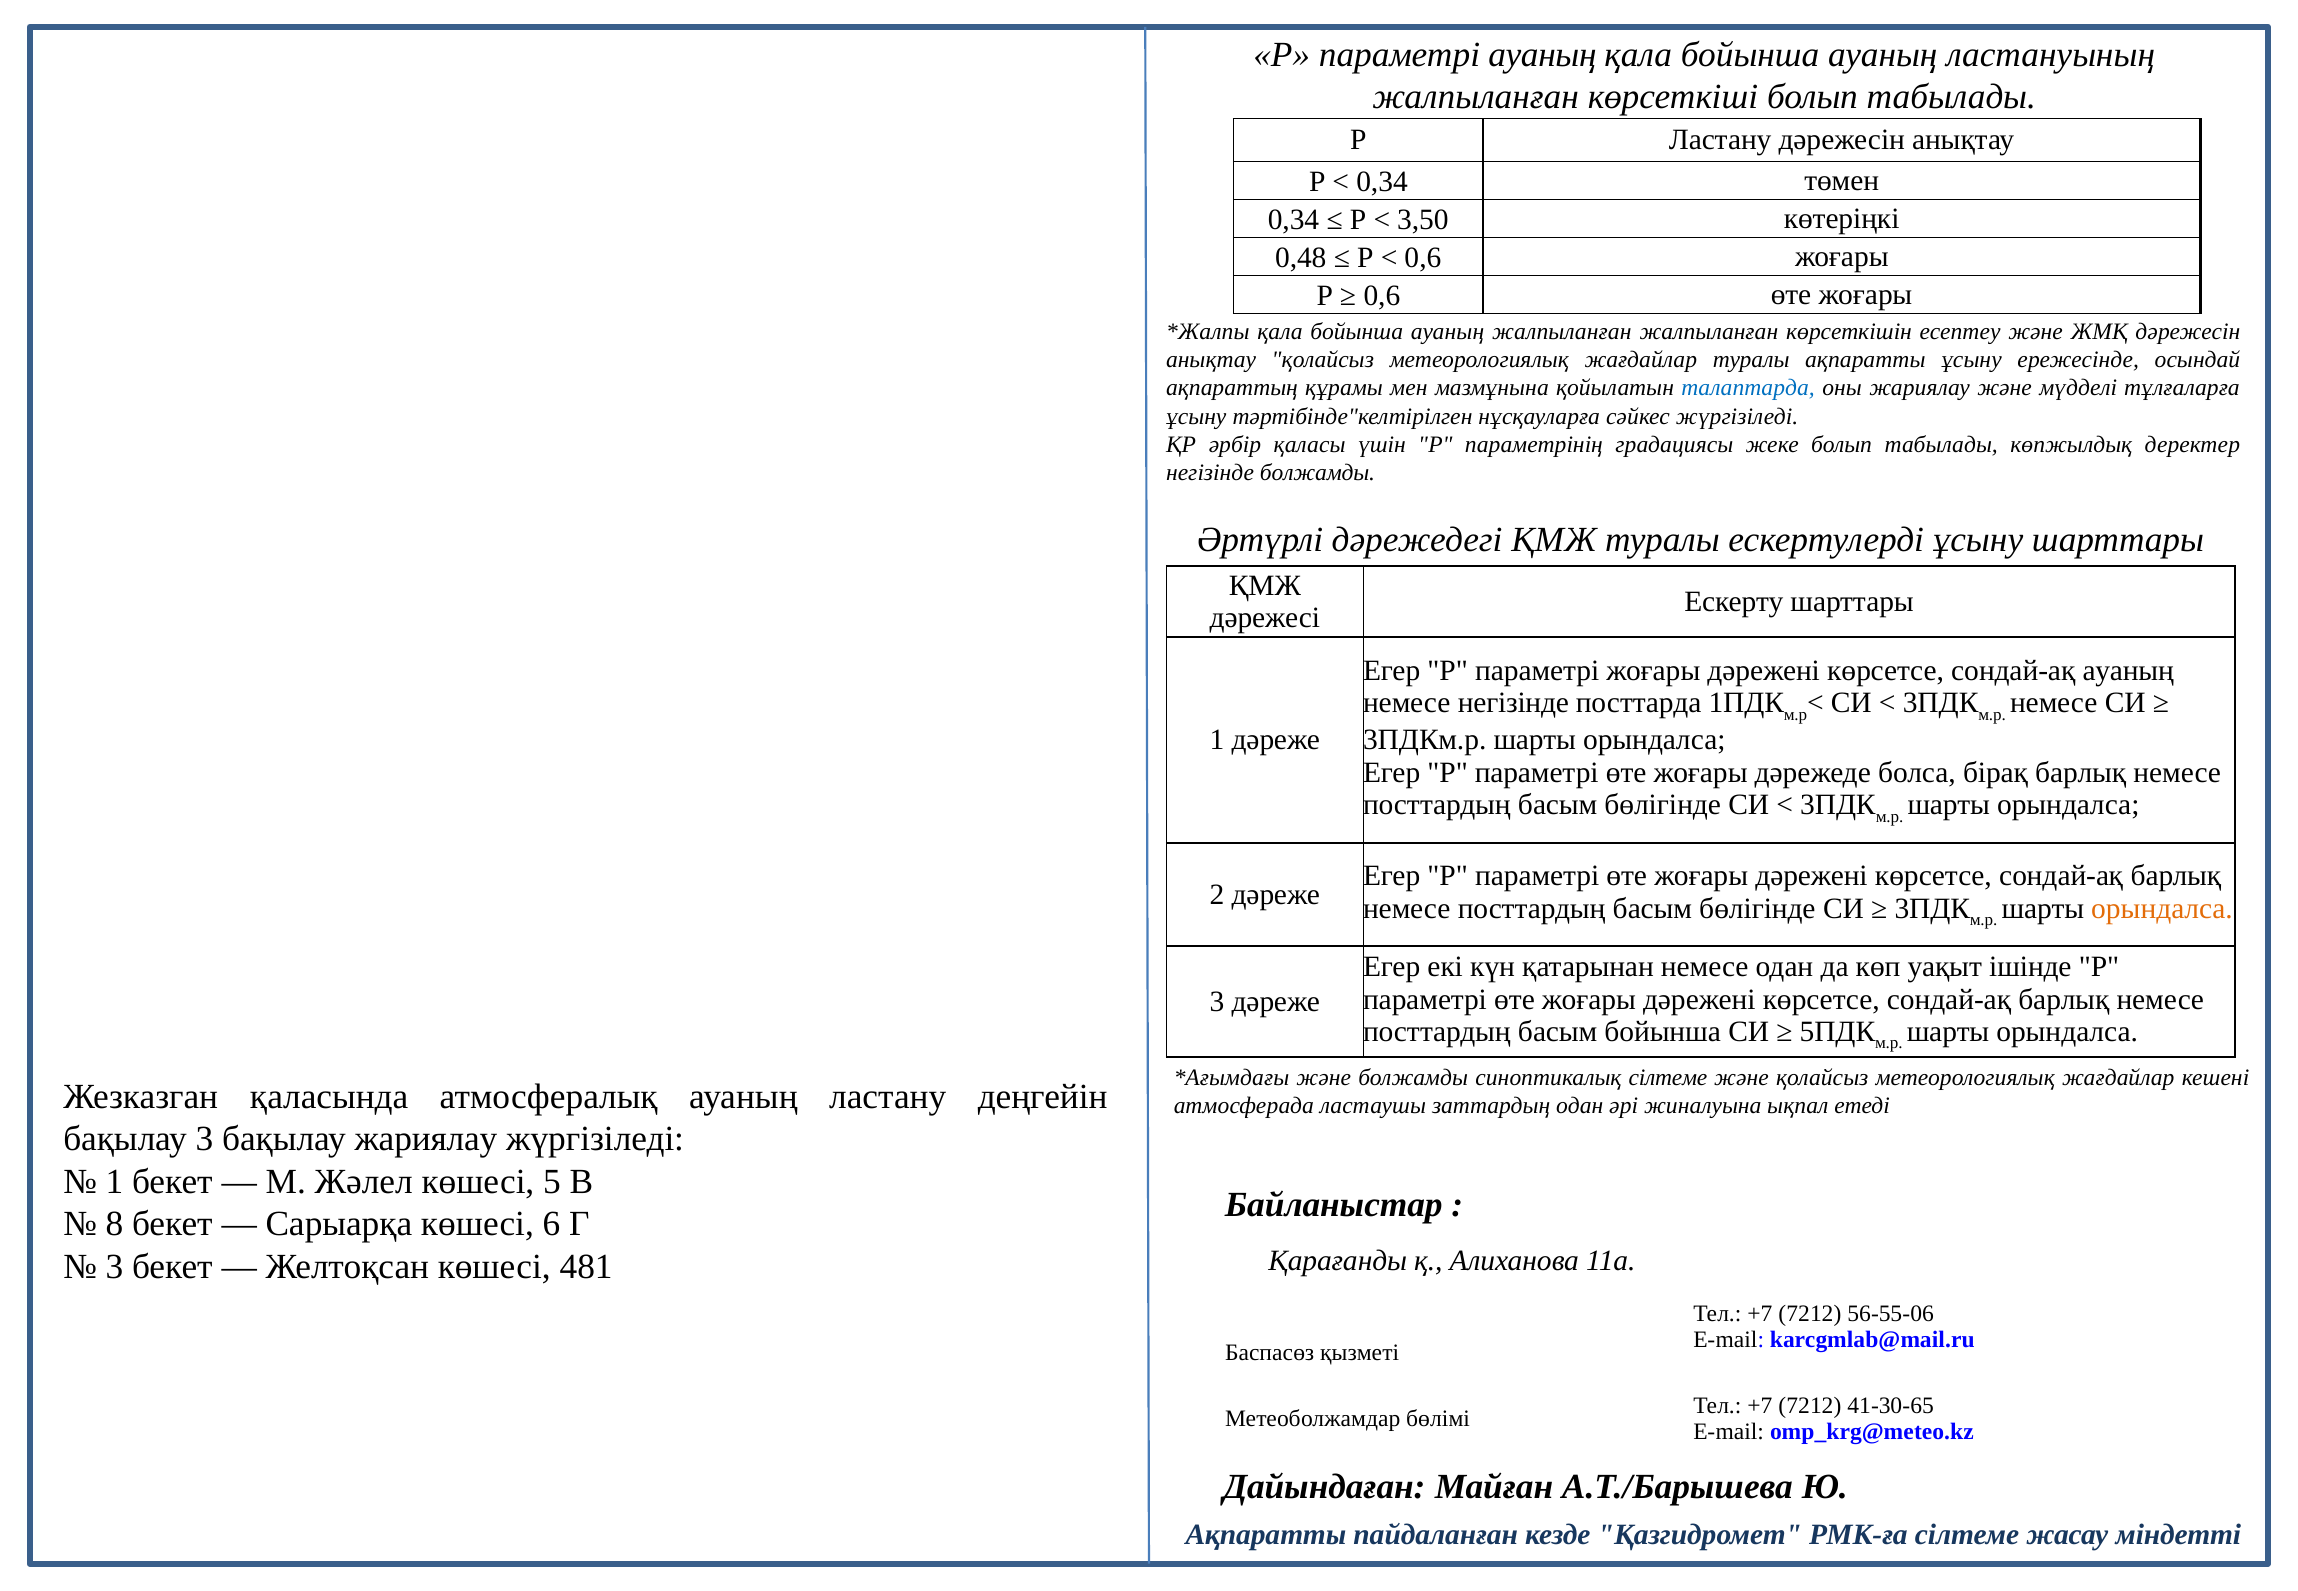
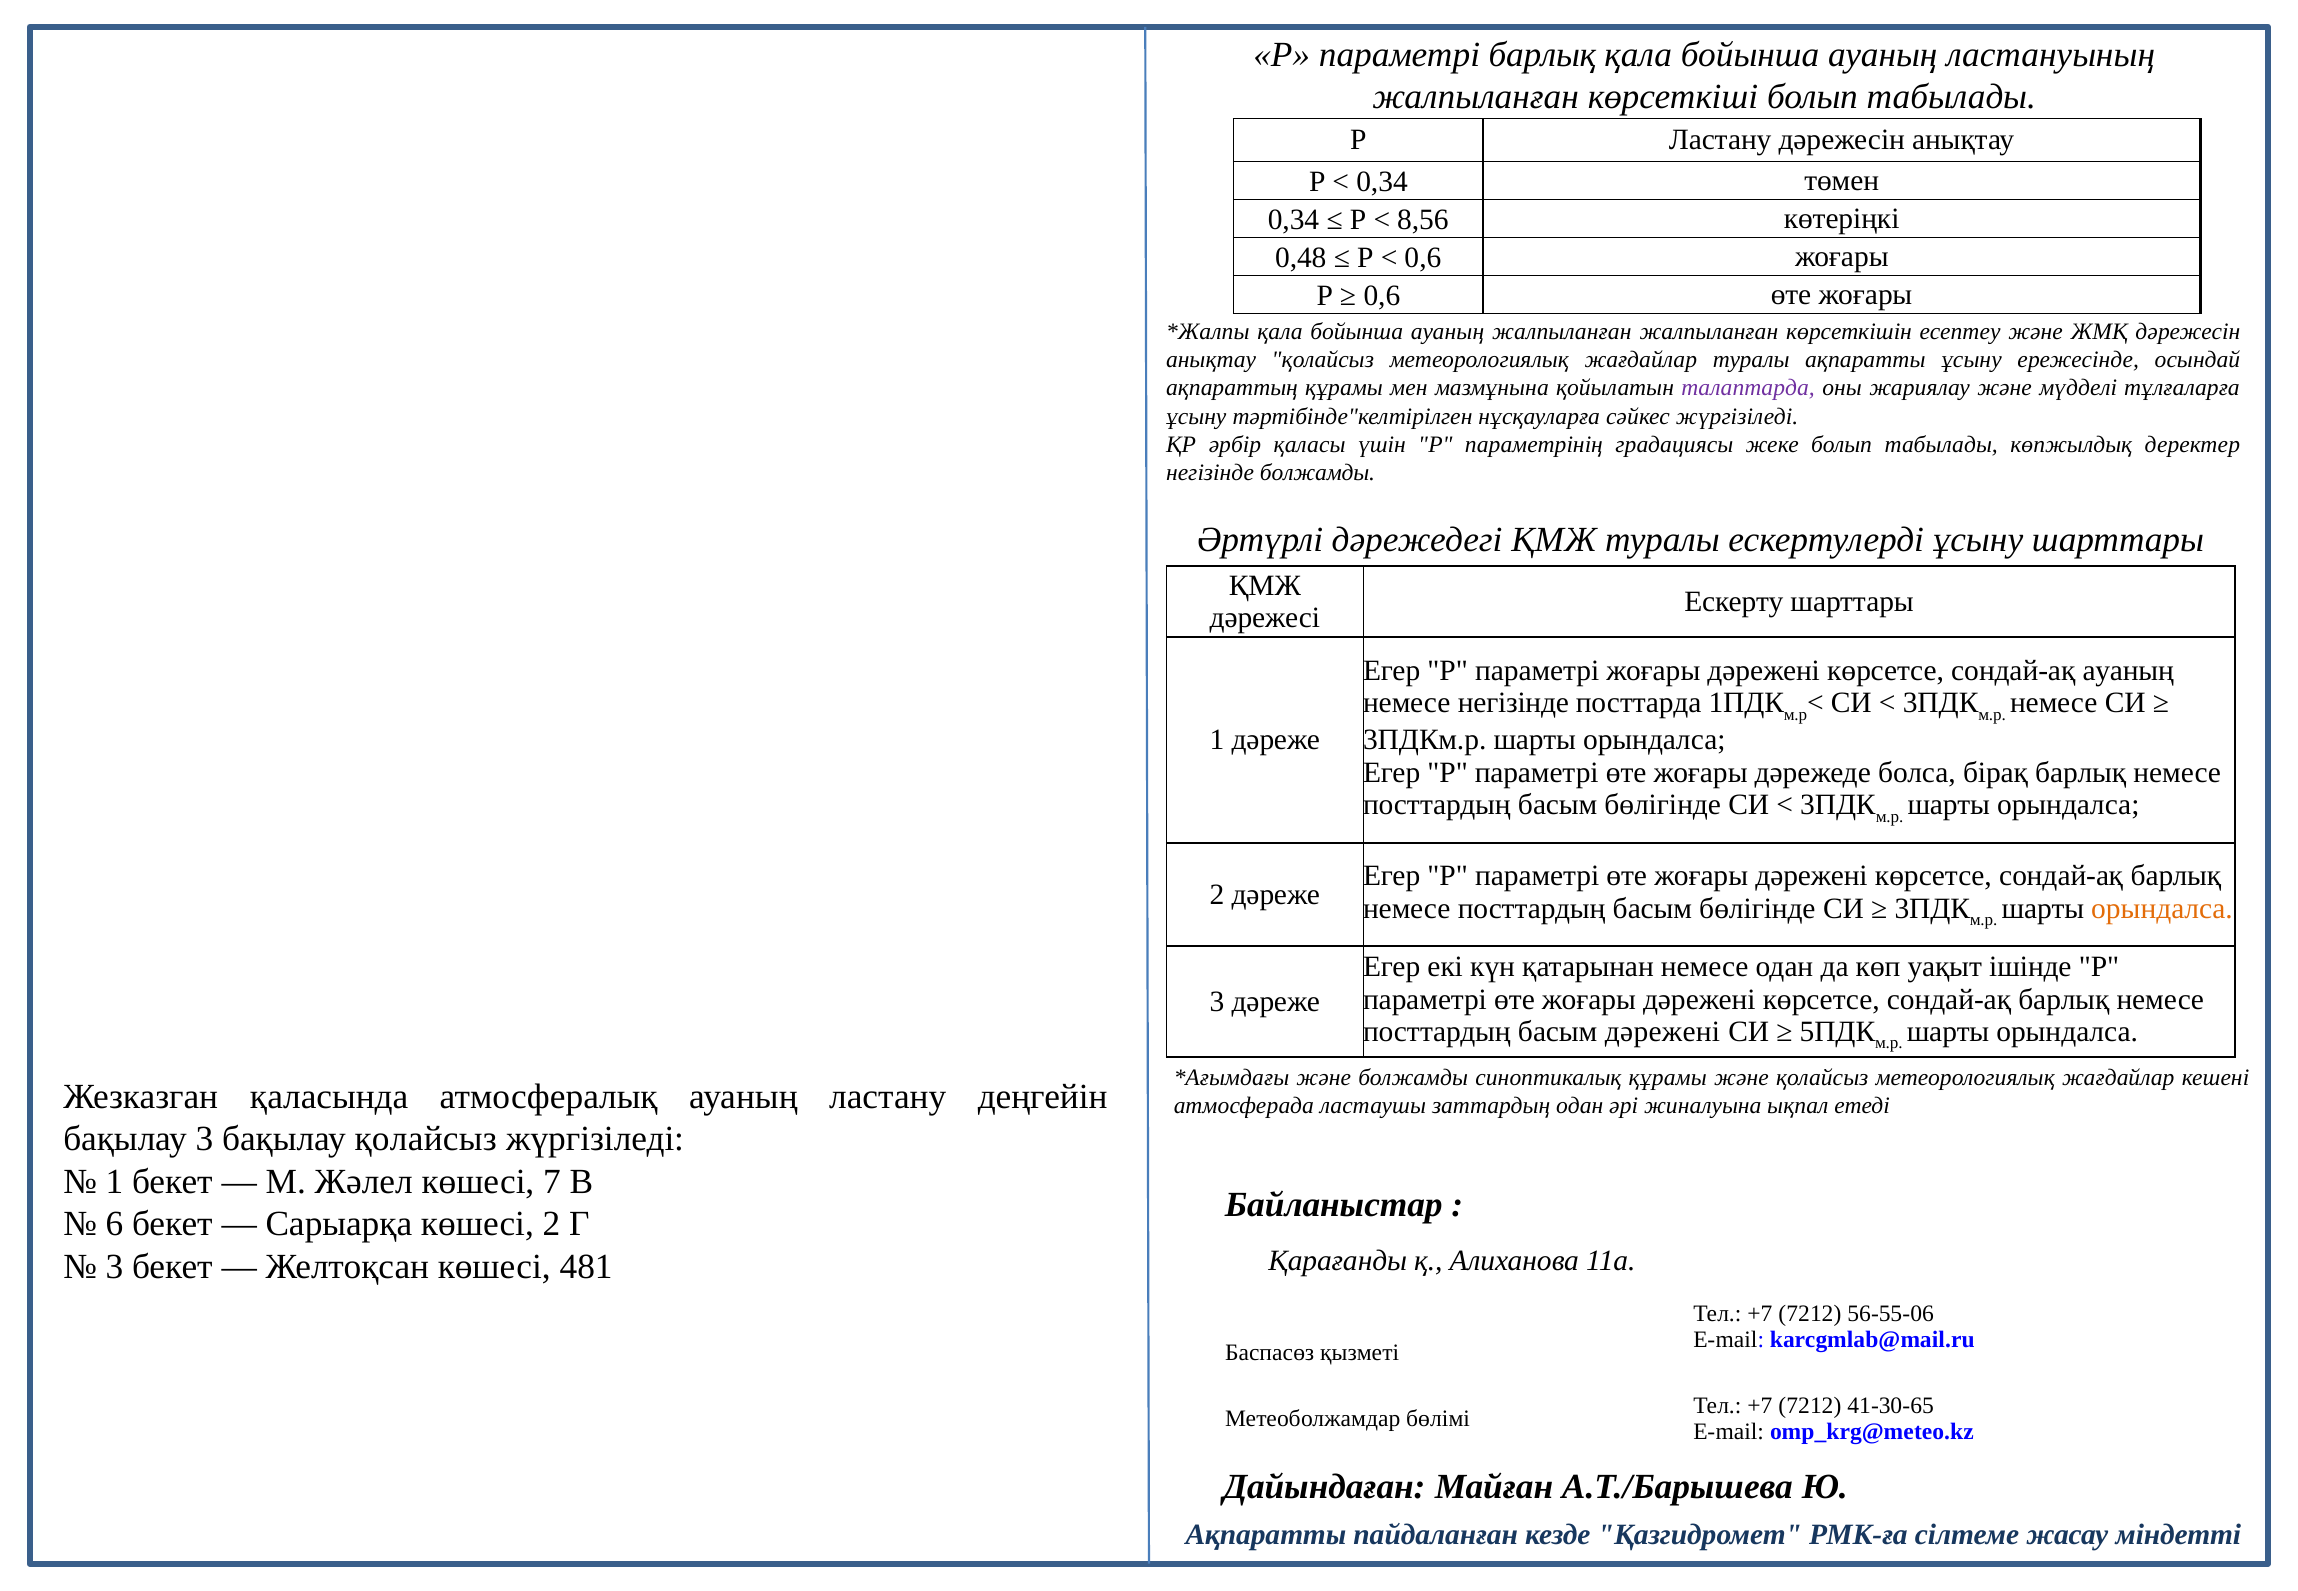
параметрі ауаның: ауаның -> барлық (1542, 54)
3,50: 3,50 -> 8,56 (1423, 220)
талаптарда colour: blue -> purple (1748, 388)
басым бойынша: бойынша -> дәрежені (1662, 1032)
синоптикалық сілтеме: сілтеме -> құрамы (1668, 1078)
бақылау жариялау: жариялау -> қолайсыз (426, 1139)
5: 5 -> 7 (552, 1182)
8: 8 -> 6 (115, 1224)
көшесі 6: 6 -> 2 (552, 1224)
